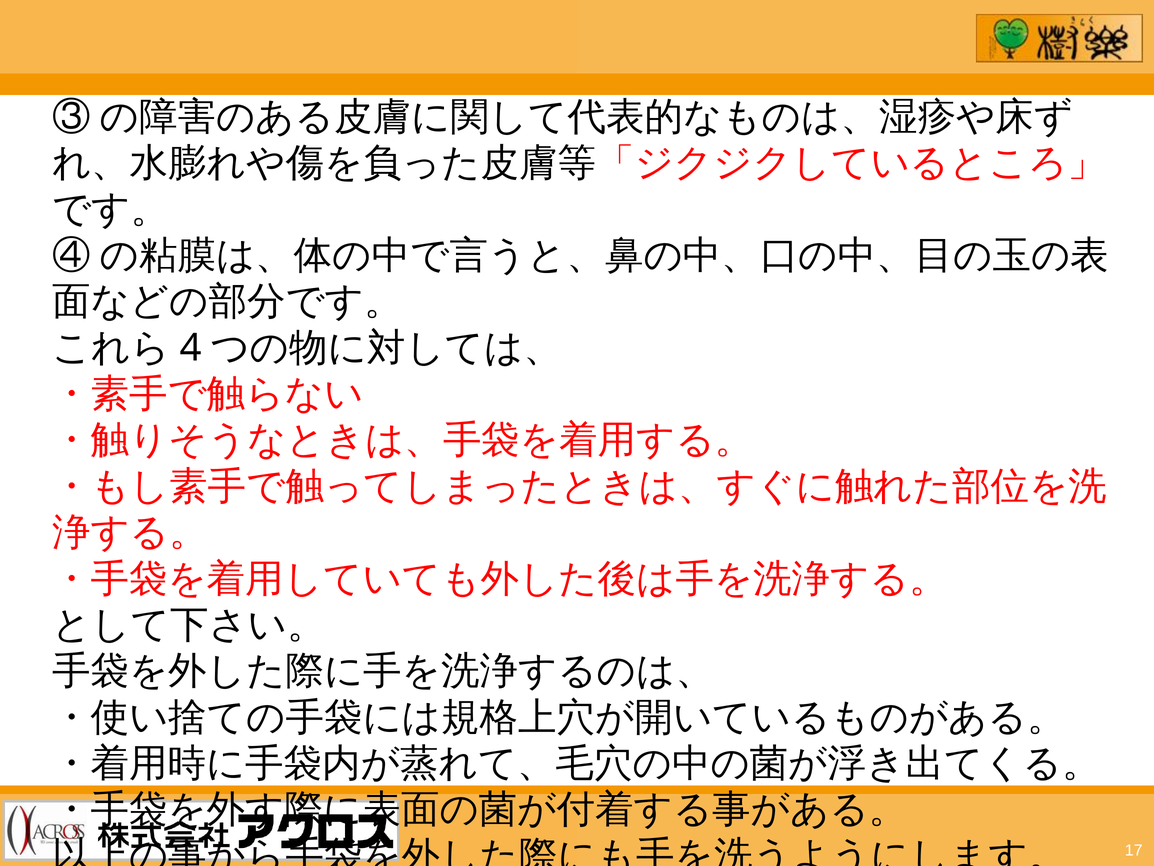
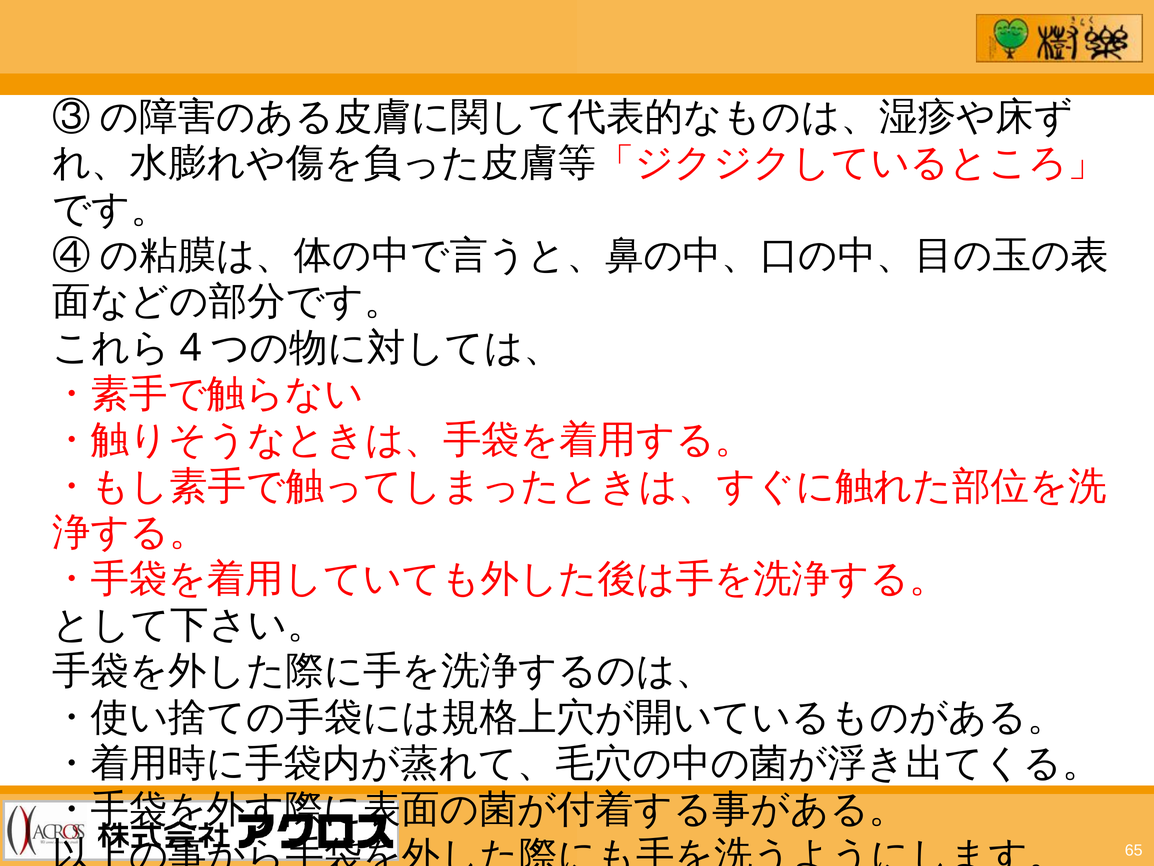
17: 17 -> 65 (1134, 850)
